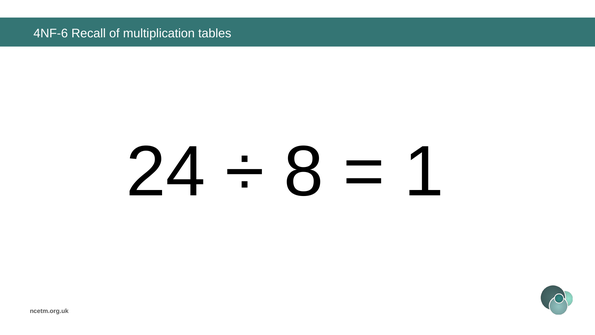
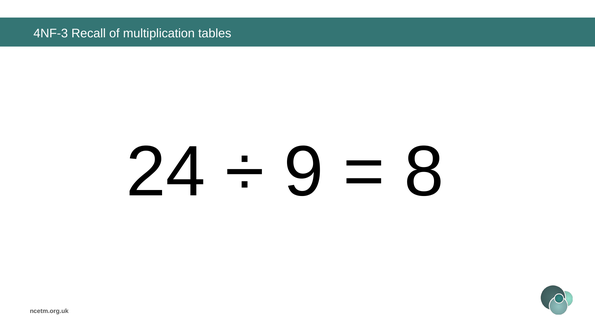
4NF-6: 4NF-6 -> 4NF-3 (51, 33)
8: 8 -> 9 (304, 172)
1: 1 -> 8 (424, 172)
